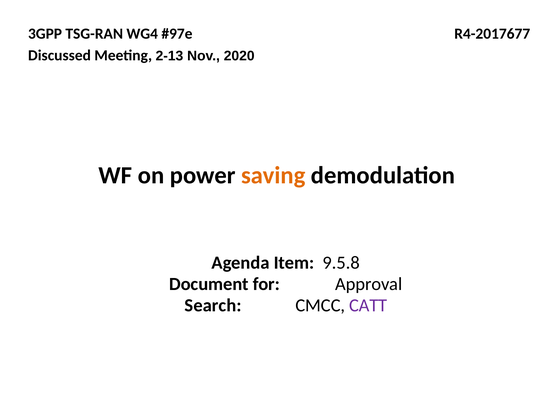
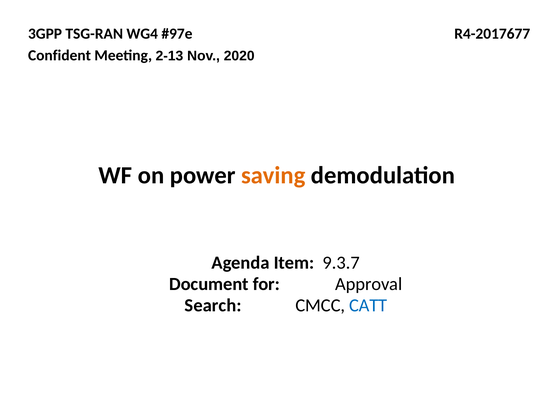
Discussed: Discussed -> Confident (59, 55)
9.5.8: 9.5.8 -> 9.3.7 (341, 262)
CATT colour: purple -> blue (368, 305)
